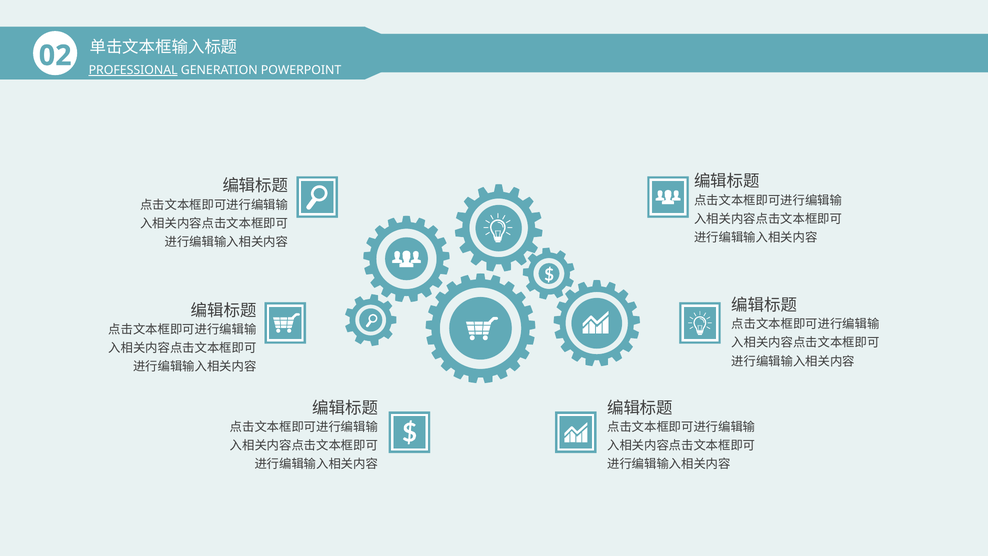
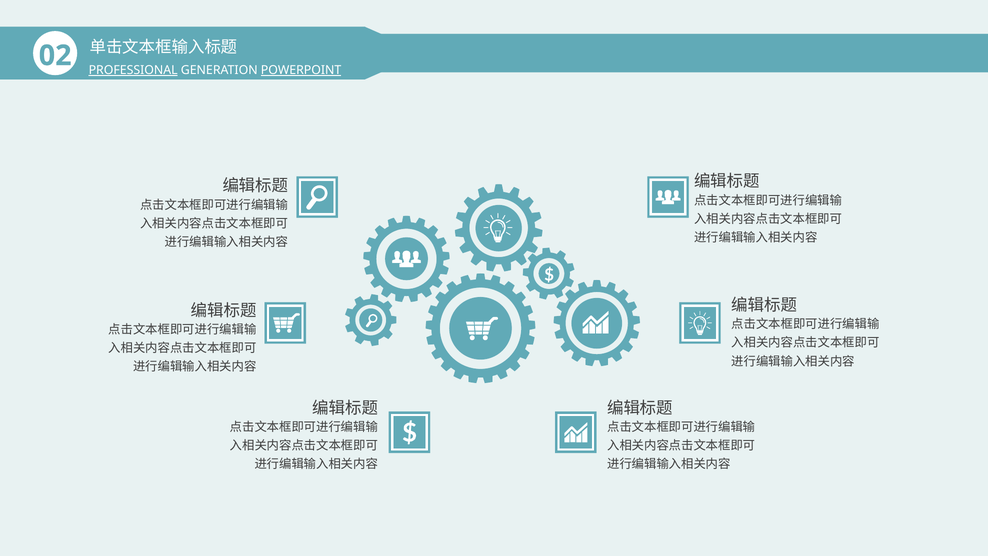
POWERPOINT underline: none -> present (301, 70)
